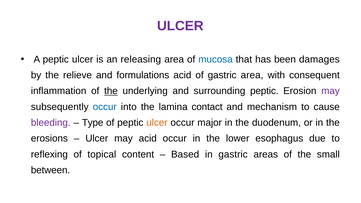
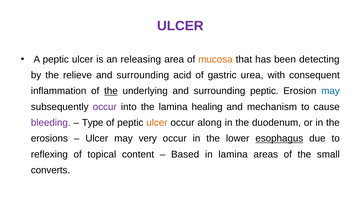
mucosa colour: blue -> orange (216, 59)
damages: damages -> detecting (319, 59)
formulations: formulations -> surrounding (143, 75)
gastric area: area -> urea (252, 75)
may colour: purple -> blue (330, 91)
occur colour: blue -> purple (105, 107)
contact: contact -> healing (207, 107)
major: major -> along (210, 123)
may acid: acid -> very (148, 139)
esophagus underline: none -> present (279, 139)
in gastric: gastric -> lamina (233, 154)
between: between -> converts (51, 170)
